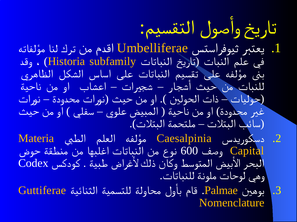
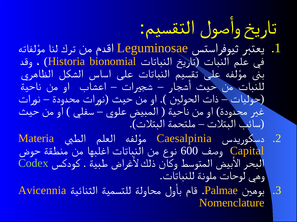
Umbelliferae: Umbelliferae -> Leguminosae (152, 48)
subfamily: subfamily -> bionomial (113, 62)
Codex colour: white -> light green (33, 164)
Guttiferae: Guttiferae -> Avicennia (42, 191)
